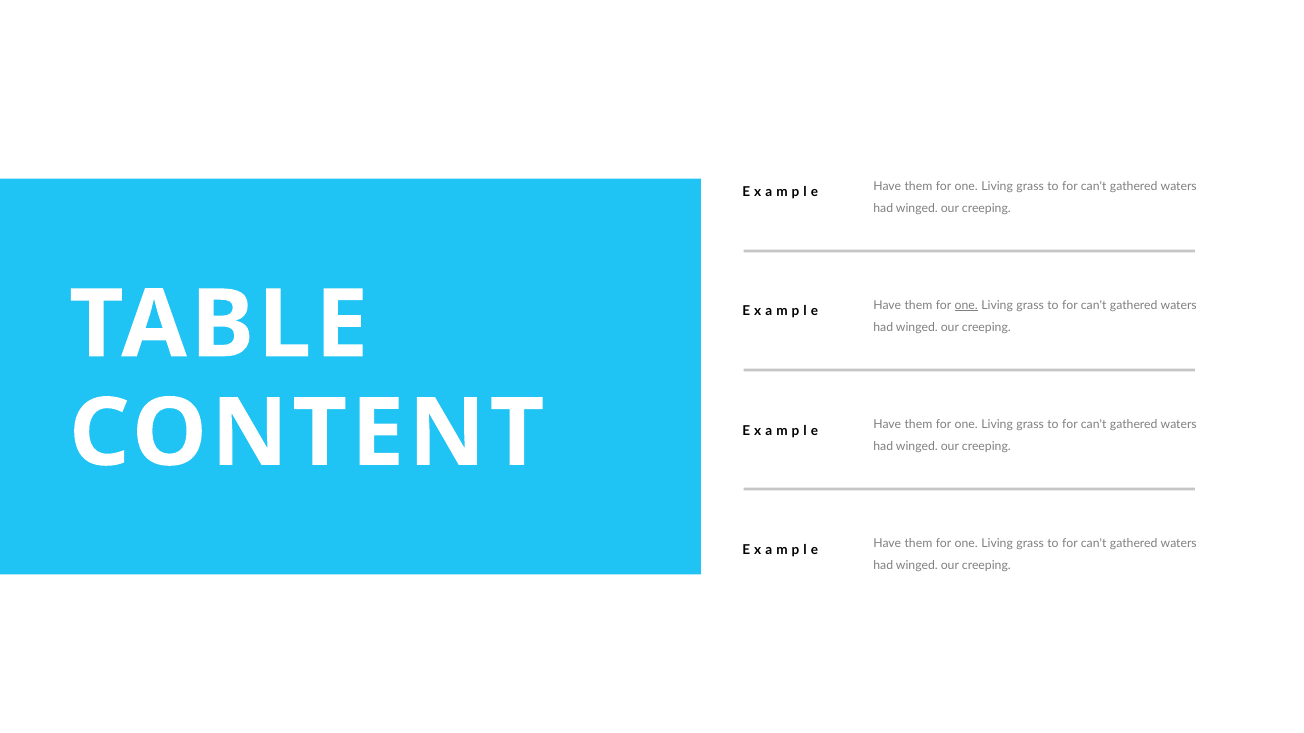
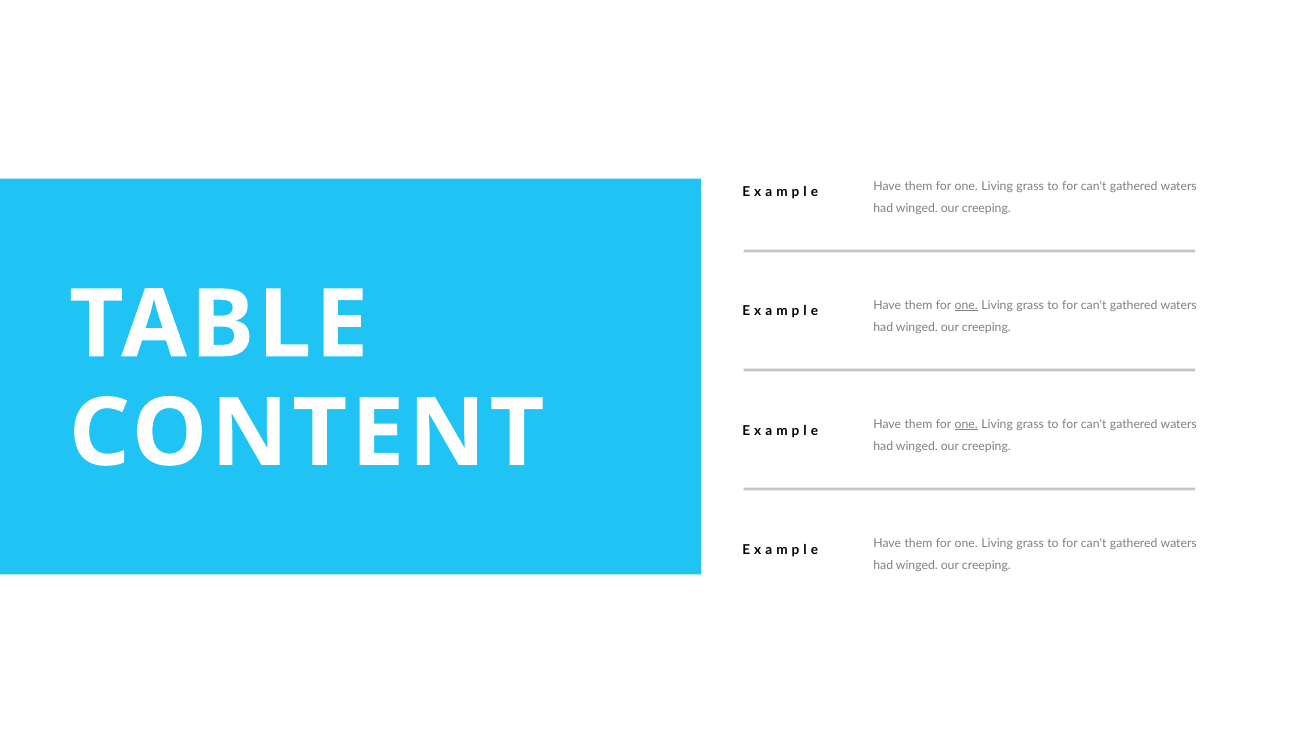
one underline: none -> present (966, 424)
